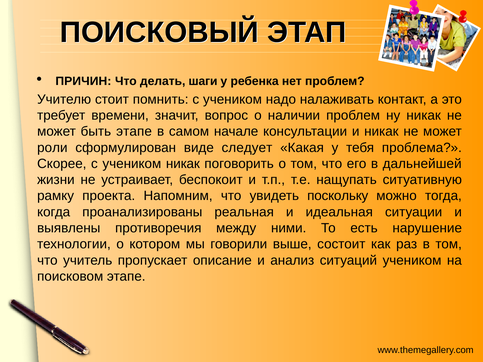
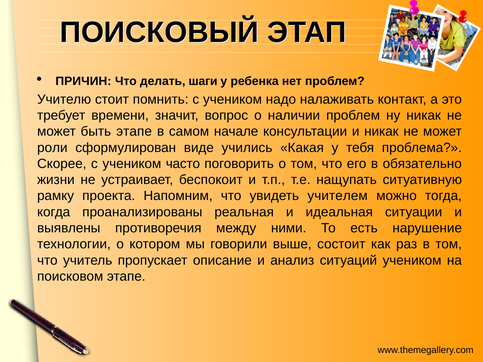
следует: следует -> учились (247, 148)
учеником никак: никак -> часто (183, 164)
дальнейшей: дальнейшей -> обязательно (422, 164)
поскольку: поскольку -> учителем (338, 196)
